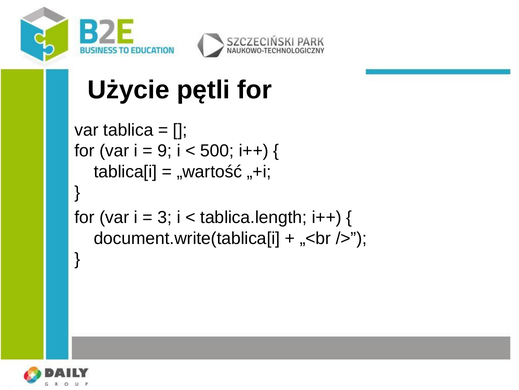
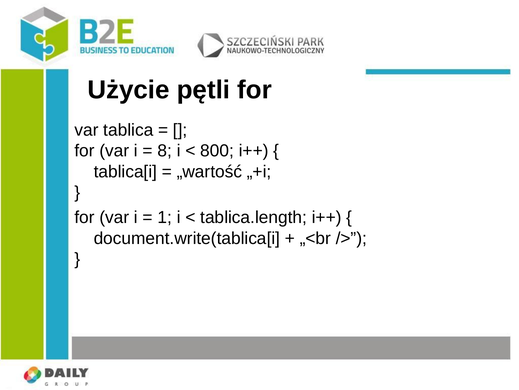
9: 9 -> 8 (165, 151)
500: 500 -> 800 (217, 151)
3: 3 -> 1 (165, 217)
